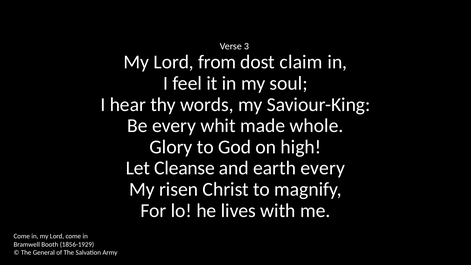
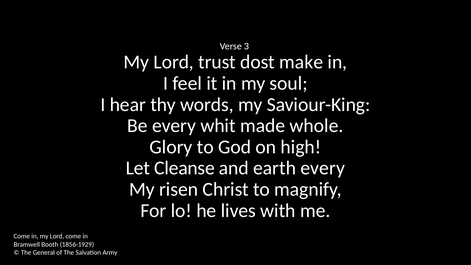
from: from -> trust (217, 62)
claim: claim -> make (301, 62)
